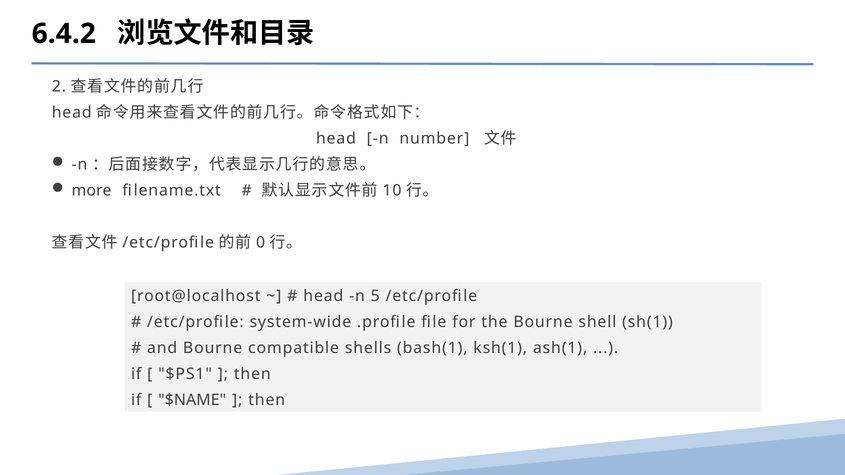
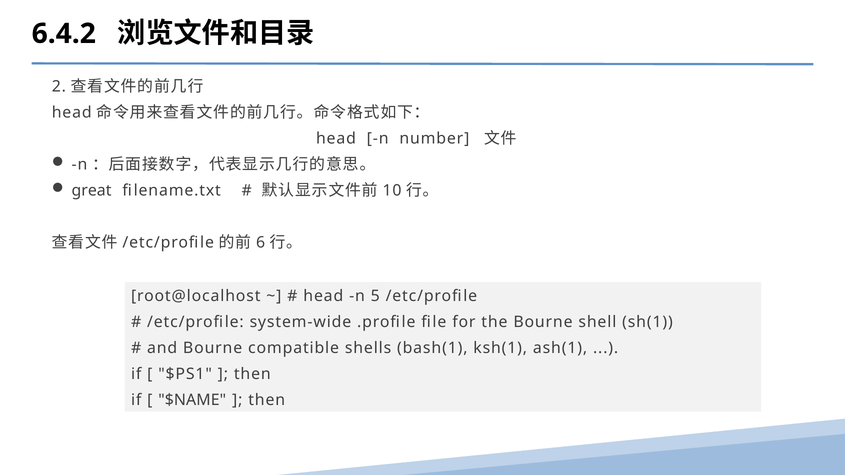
more: more -> great (92, 191)
0: 0 -> 6 (261, 243)
